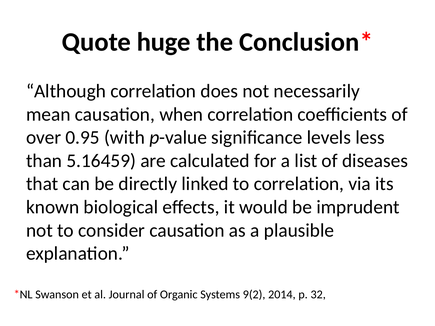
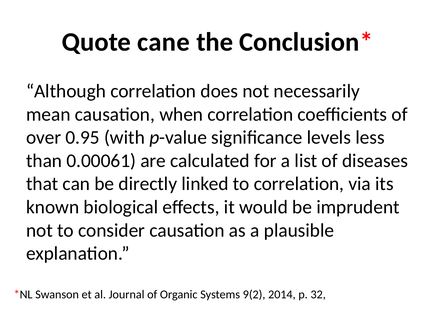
huge: huge -> cane (163, 42)
5.16459: 5.16459 -> 0.00061 (101, 161)
